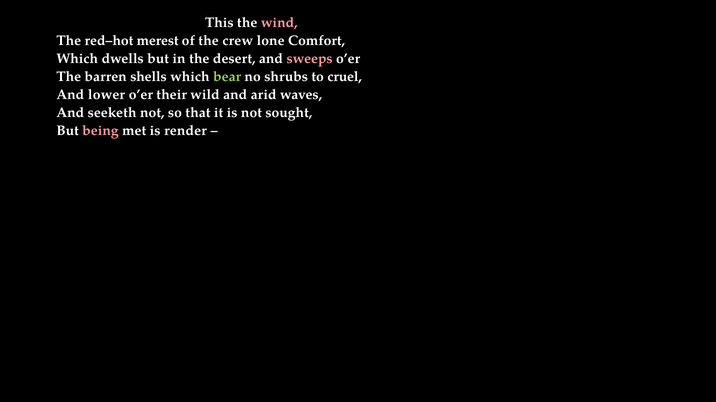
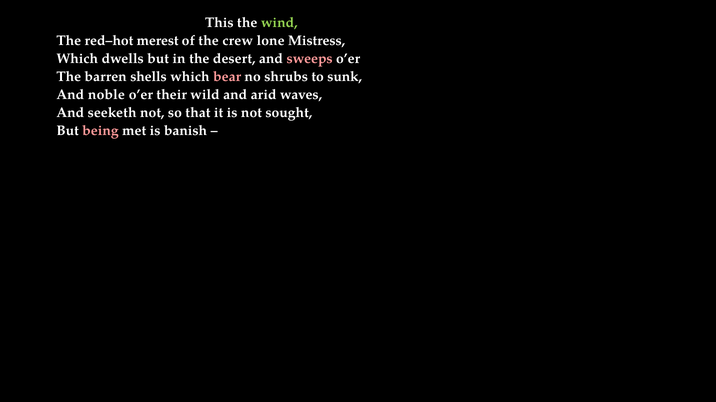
wind colour: pink -> light green (279, 23)
Comfort: Comfort -> Mistress (317, 41)
bear colour: light green -> pink (227, 77)
cruel: cruel -> sunk (345, 77)
lower: lower -> noble (106, 95)
render: render -> banish (186, 131)
